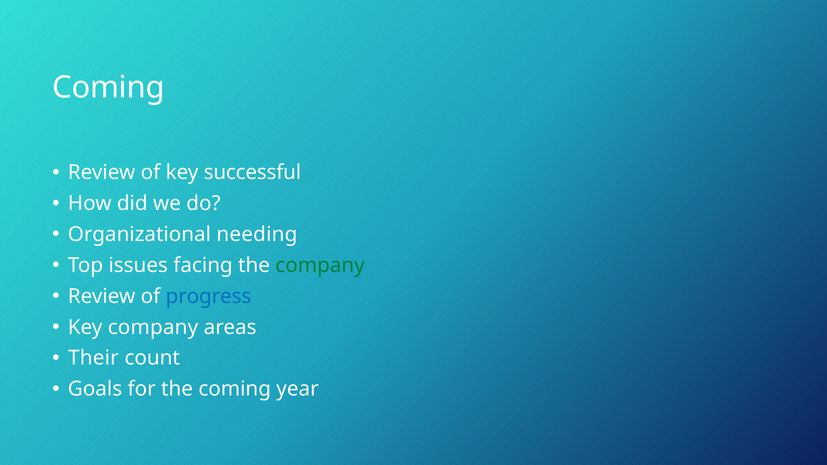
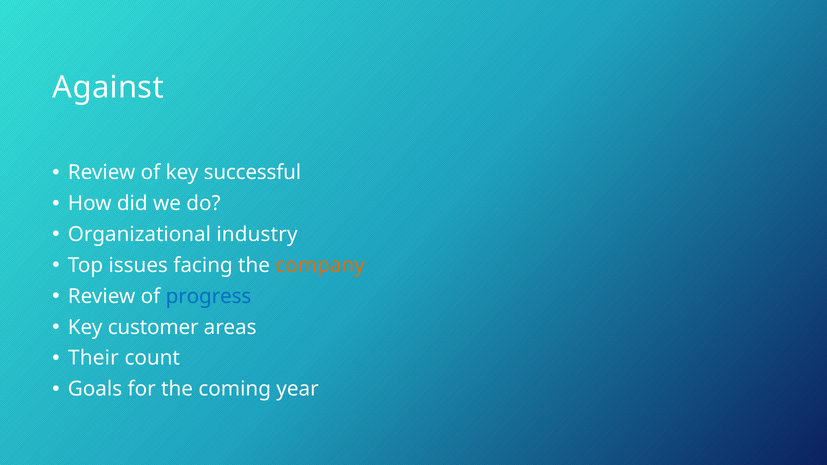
Coming: Coming -> Against (108, 88)
needing: needing -> industry (257, 235)
company colour: green -> orange (320, 265)
Key company: company -> customer (153, 327)
